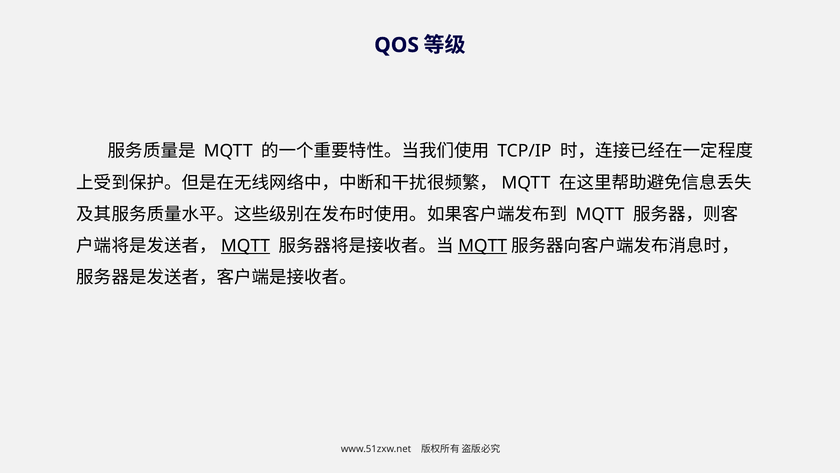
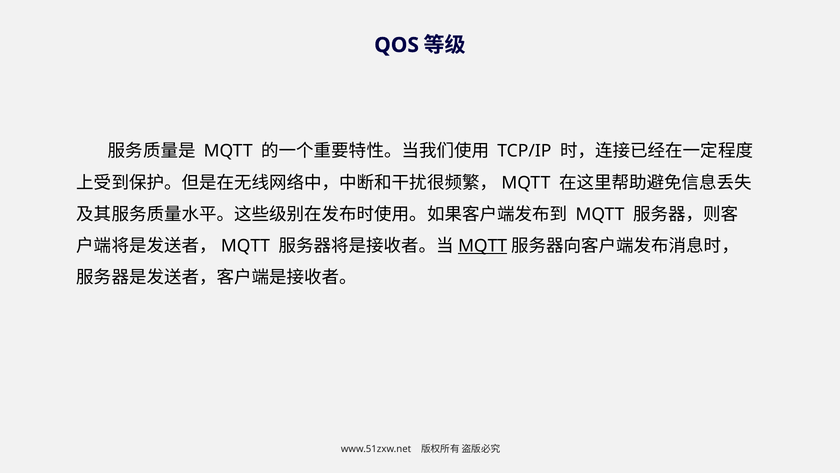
MQTT underline: present -> none (245, 246)
